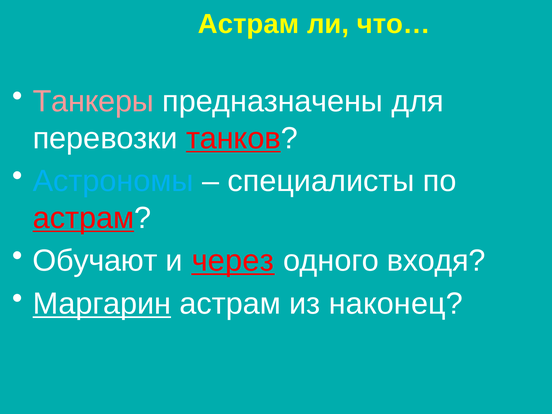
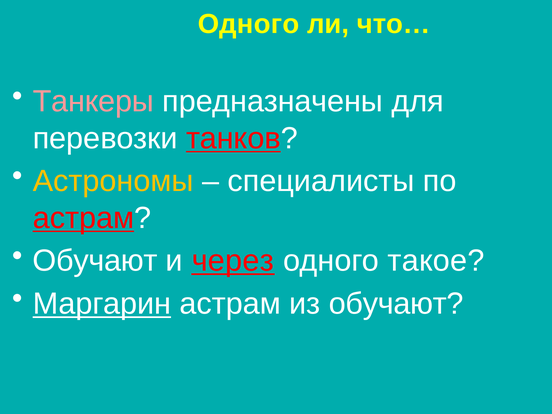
Астрам: Астрам -> Одного (248, 24)
Астрономы colour: light blue -> yellow (113, 181)
входя: входя -> такое (436, 261)
из наконец: наконец -> обучают (396, 304)
